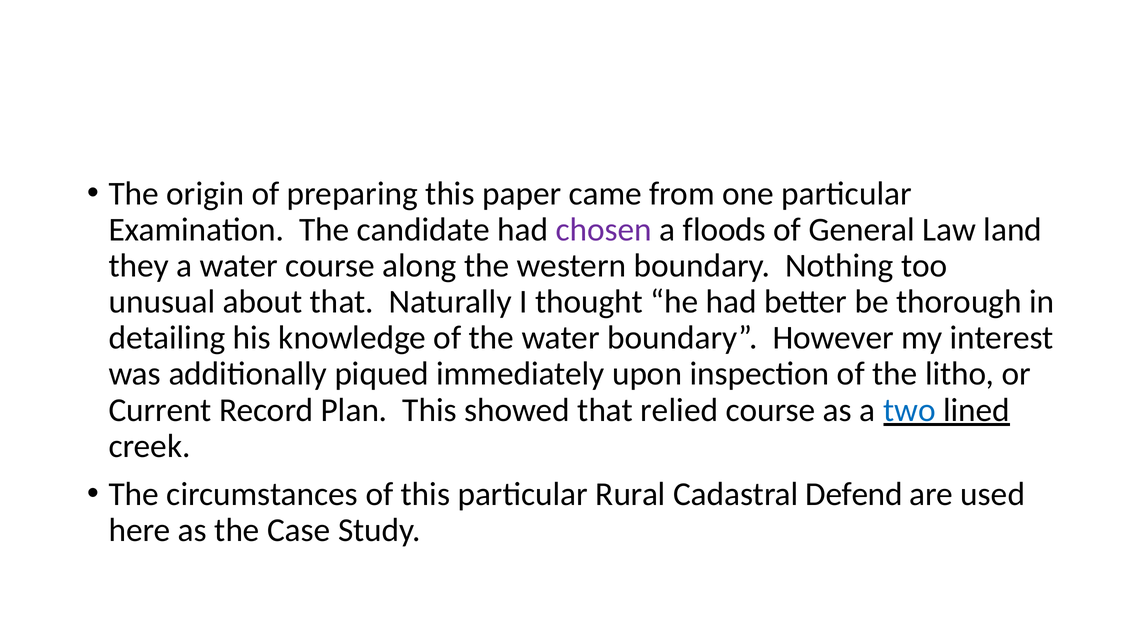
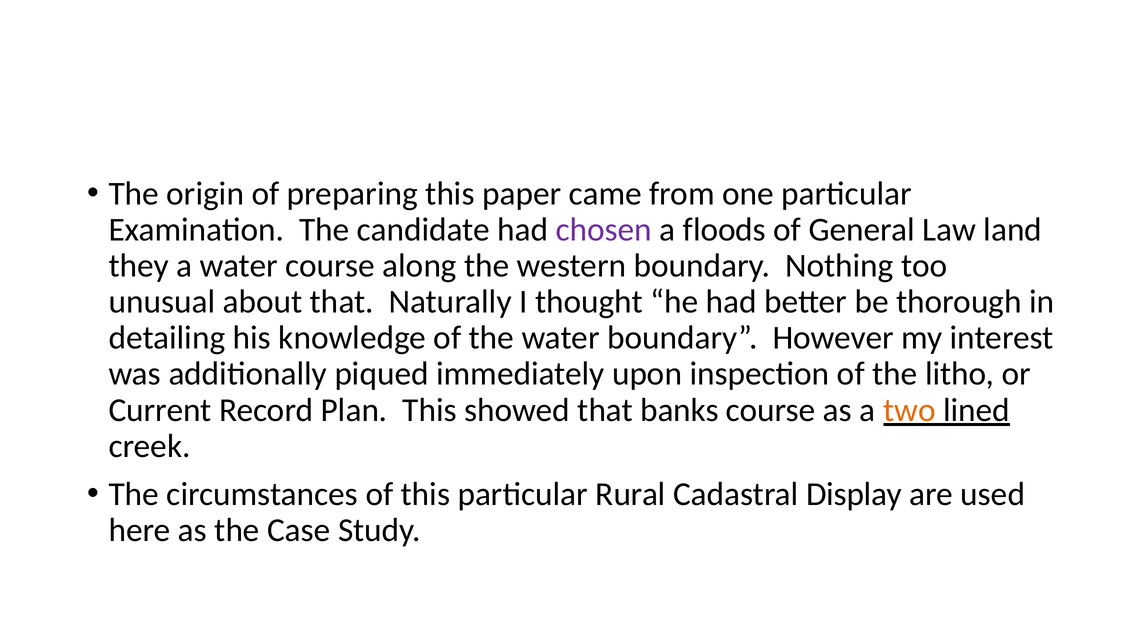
relied: relied -> banks (679, 410)
two colour: blue -> orange (910, 410)
Defend: Defend -> Display (854, 494)
